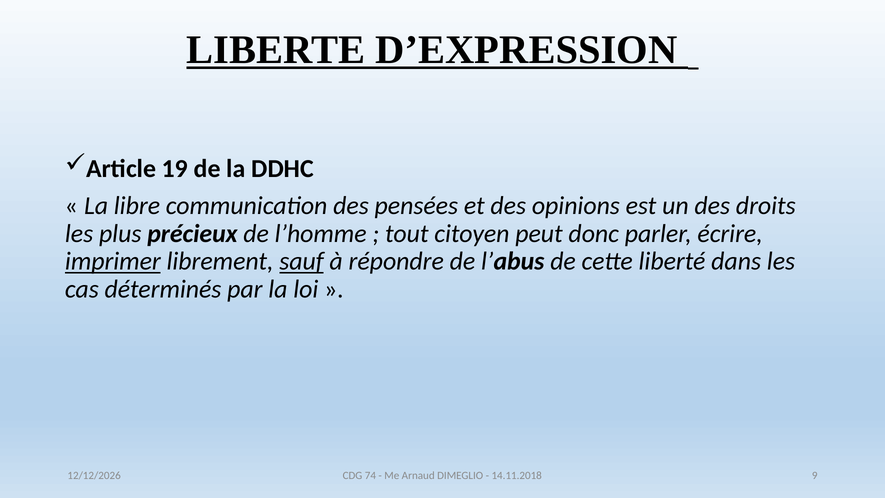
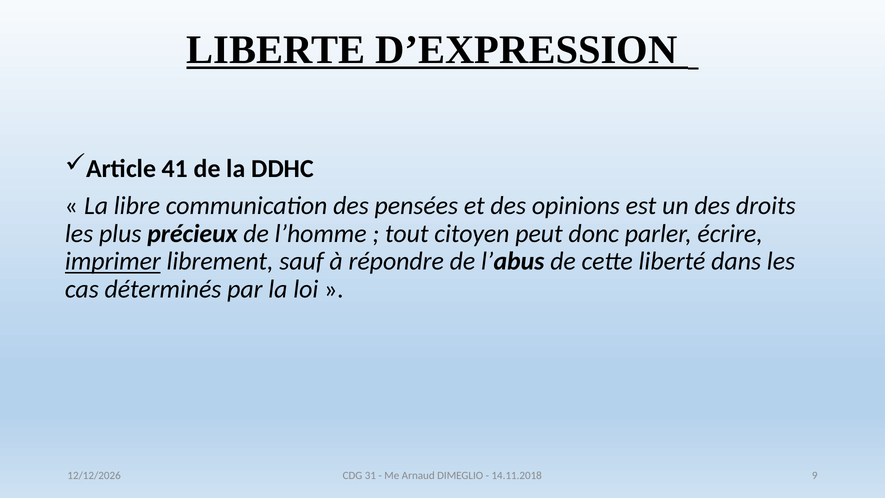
19: 19 -> 41 (175, 169)
sauf underline: present -> none (302, 261)
74: 74 -> 31 (370, 475)
